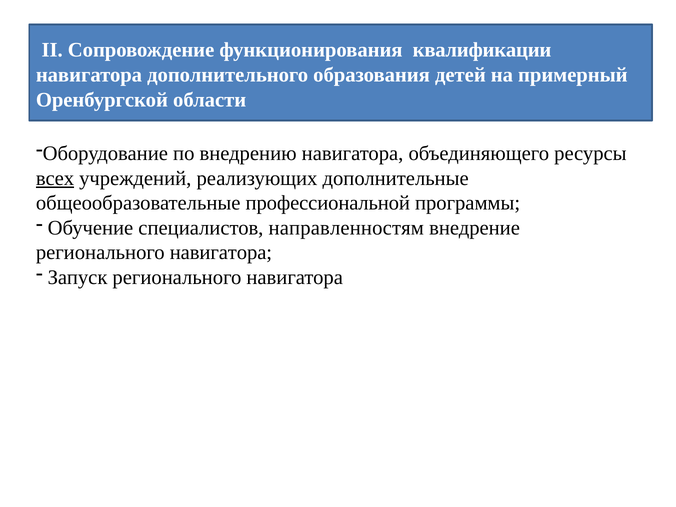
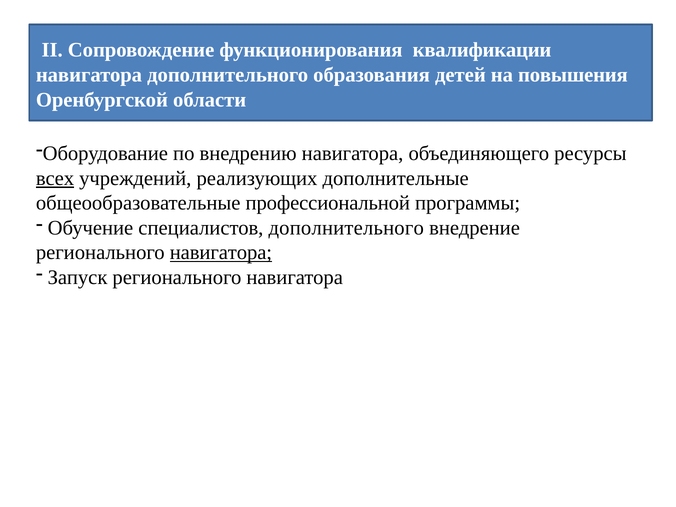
примерный: примерный -> повышения (573, 75)
специалистов направленностям: направленностям -> дополнительного (346, 228)
навигатора underline: none -> present (221, 253)
